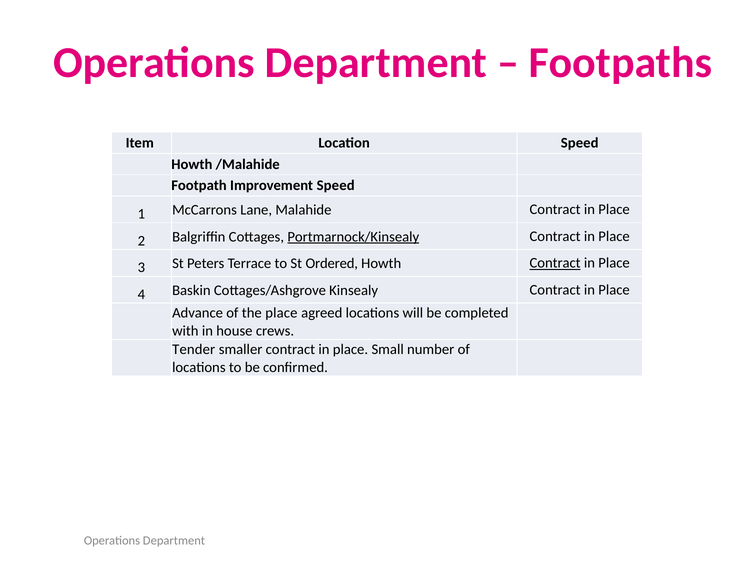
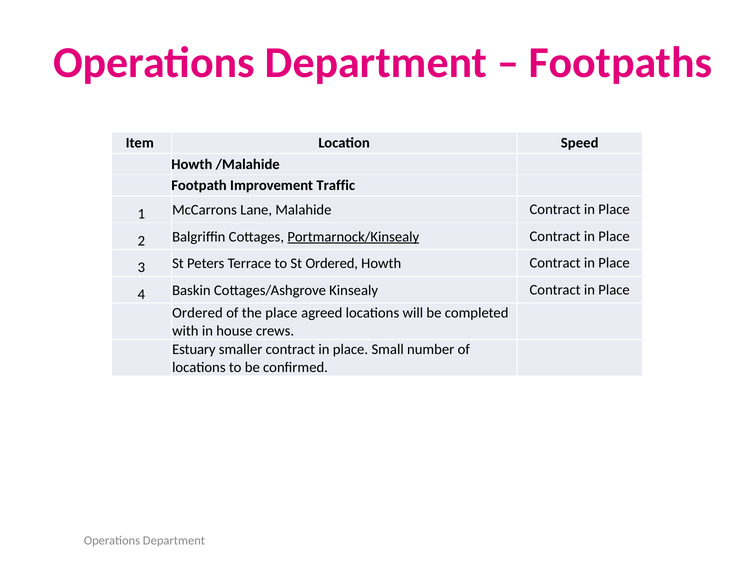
Improvement Speed: Speed -> Traffic (336, 185)
Contract underline: present -> none (555, 263)
Advance: Advance -> Ordered (197, 313)
Tender: Tender -> Estuary (194, 349)
